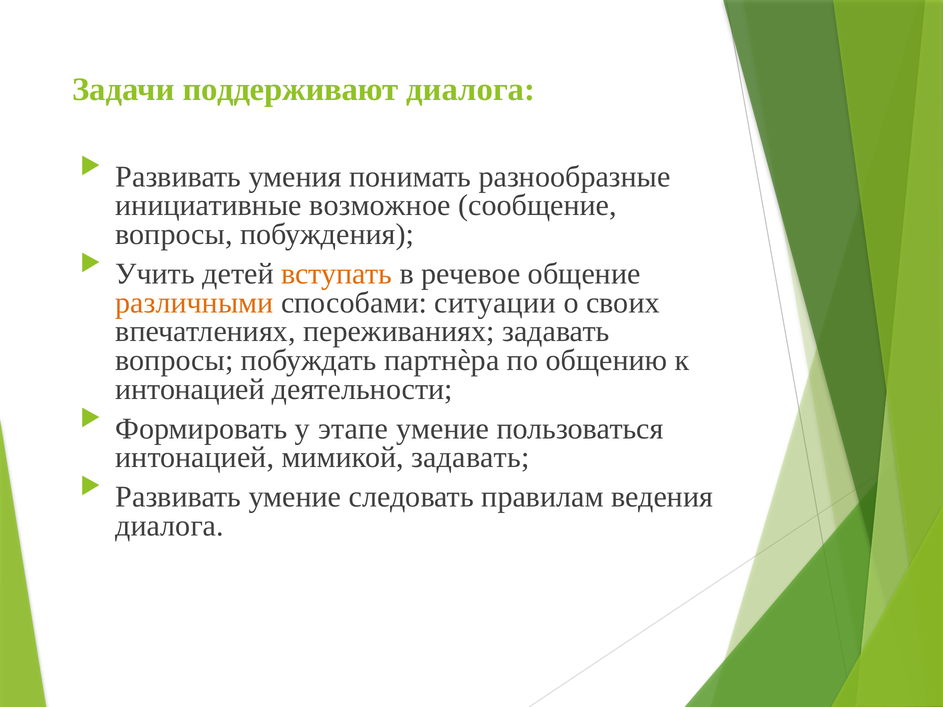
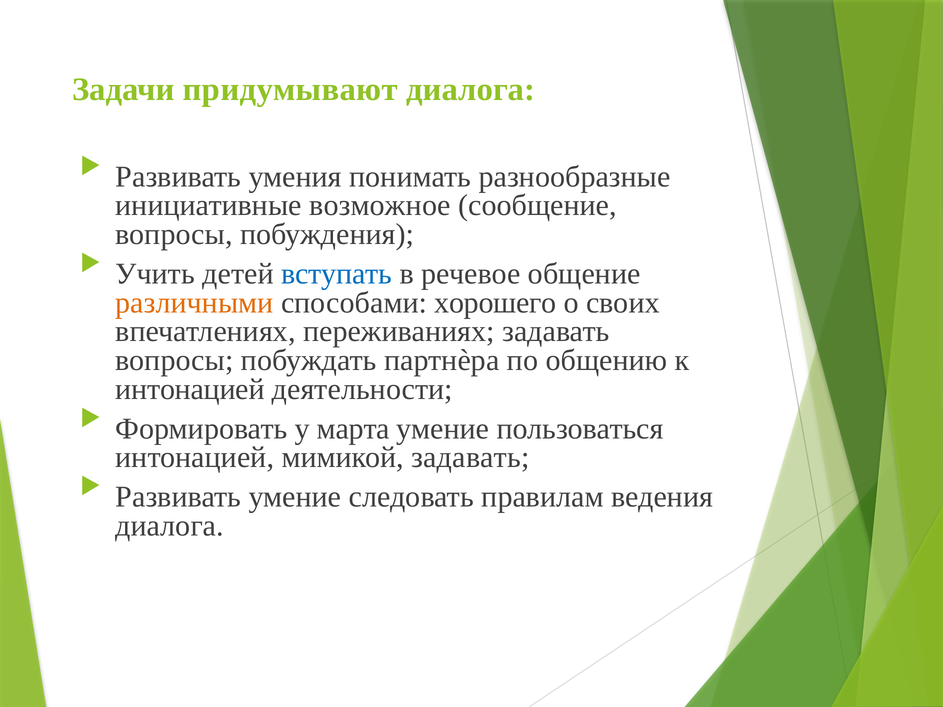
поддерживают: поддерживают -> придумывают (290, 90)
вступать colour: orange -> blue (337, 274)
ситуации: ситуации -> хорошего (495, 303)
этапе: этапе -> марта (353, 429)
